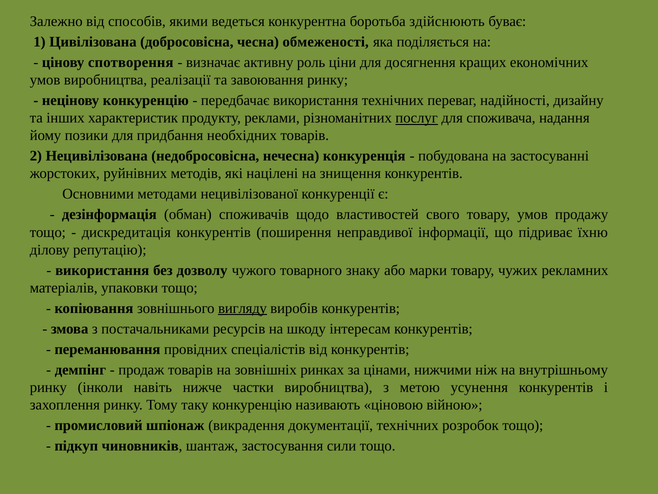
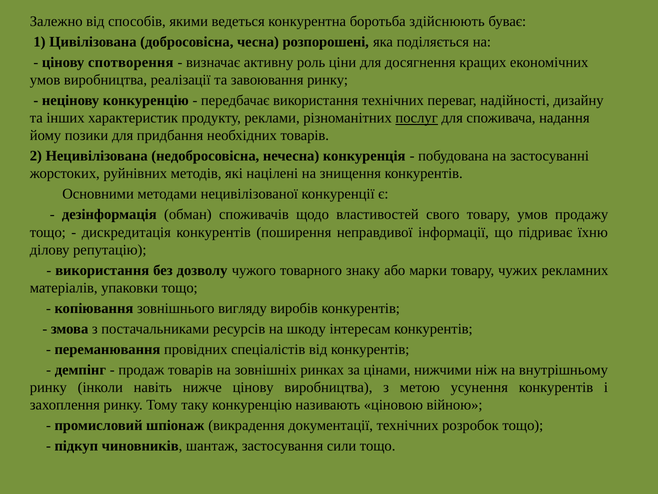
обмеженості: обмеженості -> розпорошені (326, 42)
вигляду underline: present -> none (243, 308)
нижче частки: частки -> цінову (253, 387)
